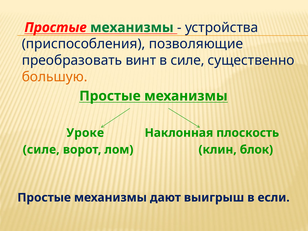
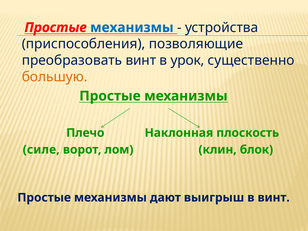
механизмы colour: green -> blue (132, 28)
в силе: силе -> урок (187, 60)
Уроке: Уроке -> Плечо (85, 133)
в если: если -> винт (274, 198)
